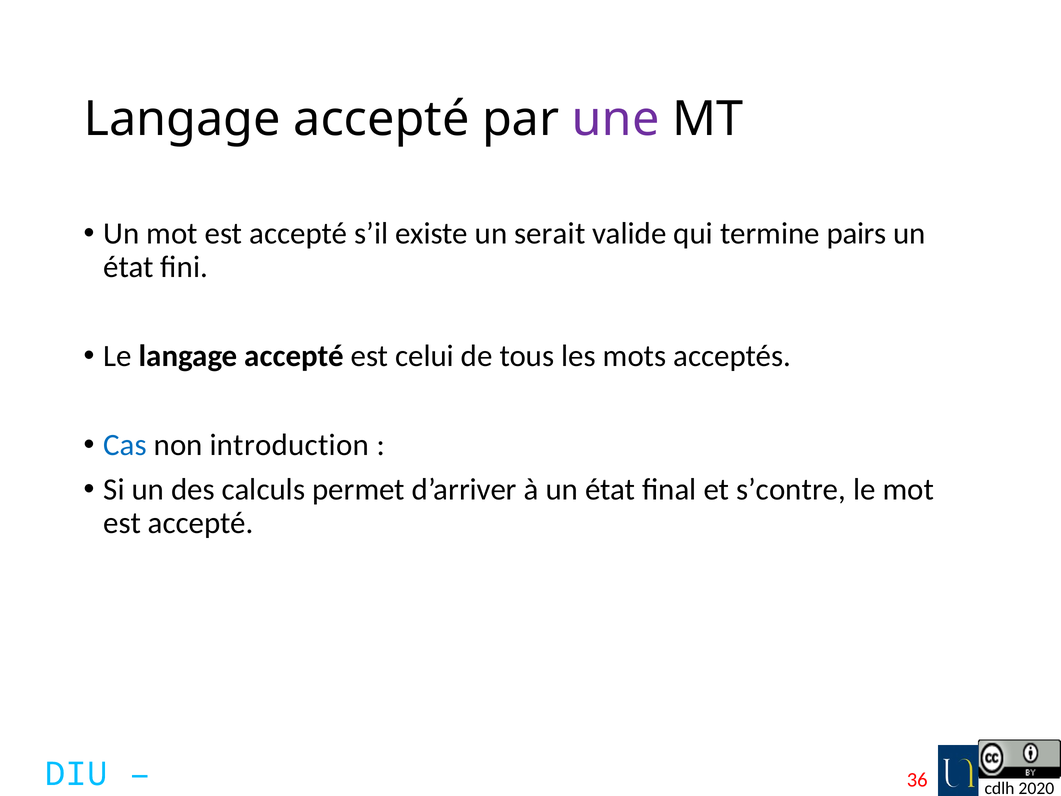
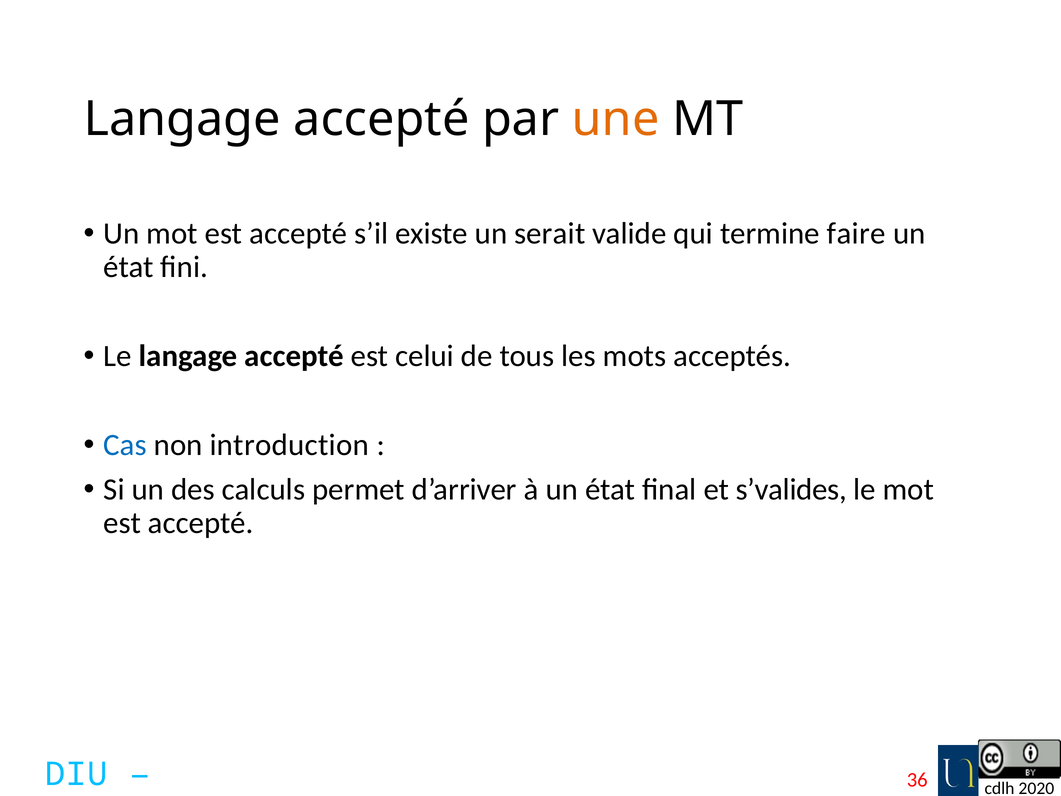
une colour: purple -> orange (616, 119)
pairs: pairs -> faire (856, 234)
s’contre: s’contre -> s’valides (791, 490)
